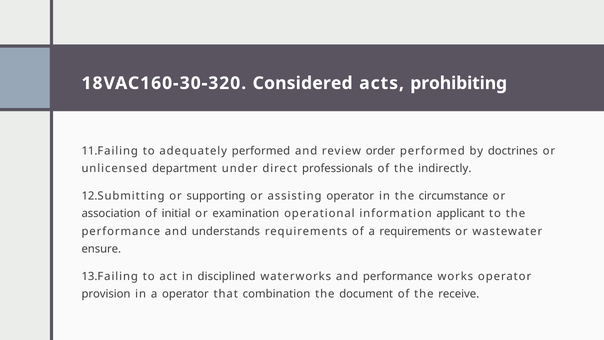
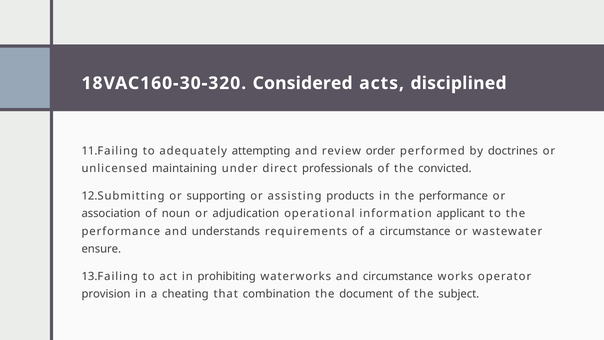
prohibiting: prohibiting -> disciplined (459, 83)
adequately performed: performed -> attempting (261, 151)
department: department -> maintaining (185, 169)
indirectly: indirectly -> convicted (445, 169)
assisting operator: operator -> products (350, 196)
in the circumstance: circumstance -> performance (453, 196)
initial: initial -> noun (176, 214)
examination: examination -> adjudication (246, 214)
a requirements: requirements -> circumstance (415, 231)
disciplined: disciplined -> prohibiting (227, 276)
and performance: performance -> circumstance (398, 276)
a operator: operator -> cheating (185, 294)
receive: receive -> subject (459, 294)
